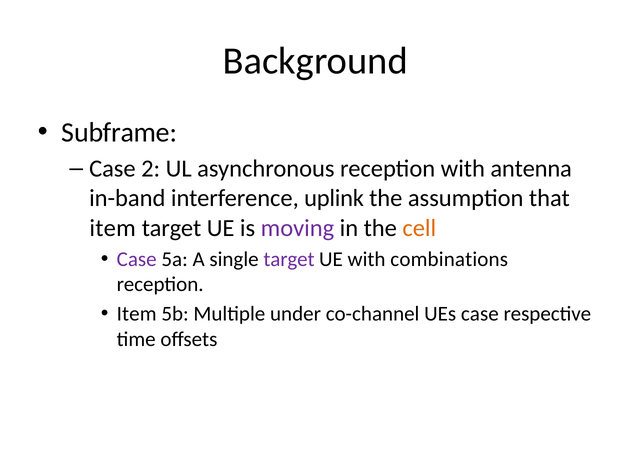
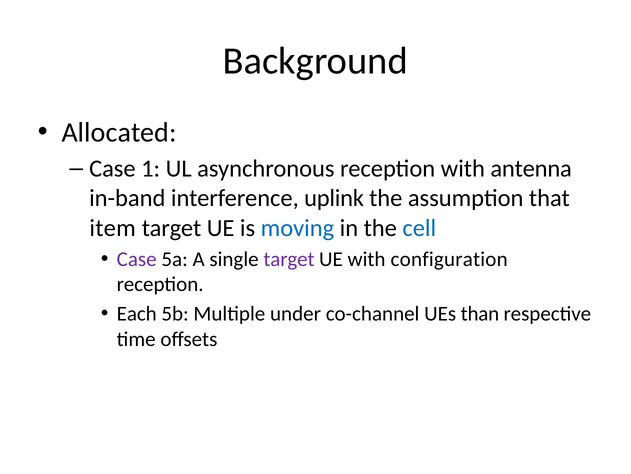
Subframe: Subframe -> Allocated (119, 132)
2: 2 -> 1 (151, 169)
moving colour: purple -> blue (297, 228)
cell colour: orange -> blue (419, 228)
combinations: combinations -> configuration (449, 259)
Item: Item -> Each (137, 314)
UEs case: case -> than (480, 314)
